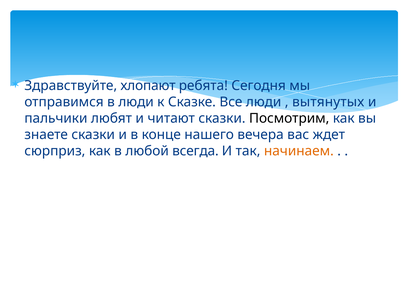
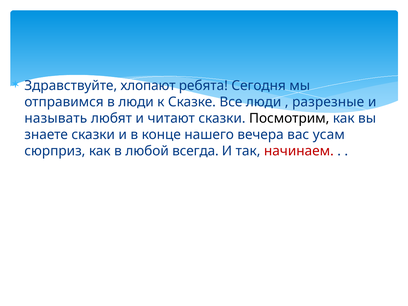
вытянутых: вытянутых -> разрезные (328, 102)
пальчики: пальчики -> называть (56, 118)
ждет: ждет -> усам (329, 135)
начинаем colour: orange -> red (299, 151)
